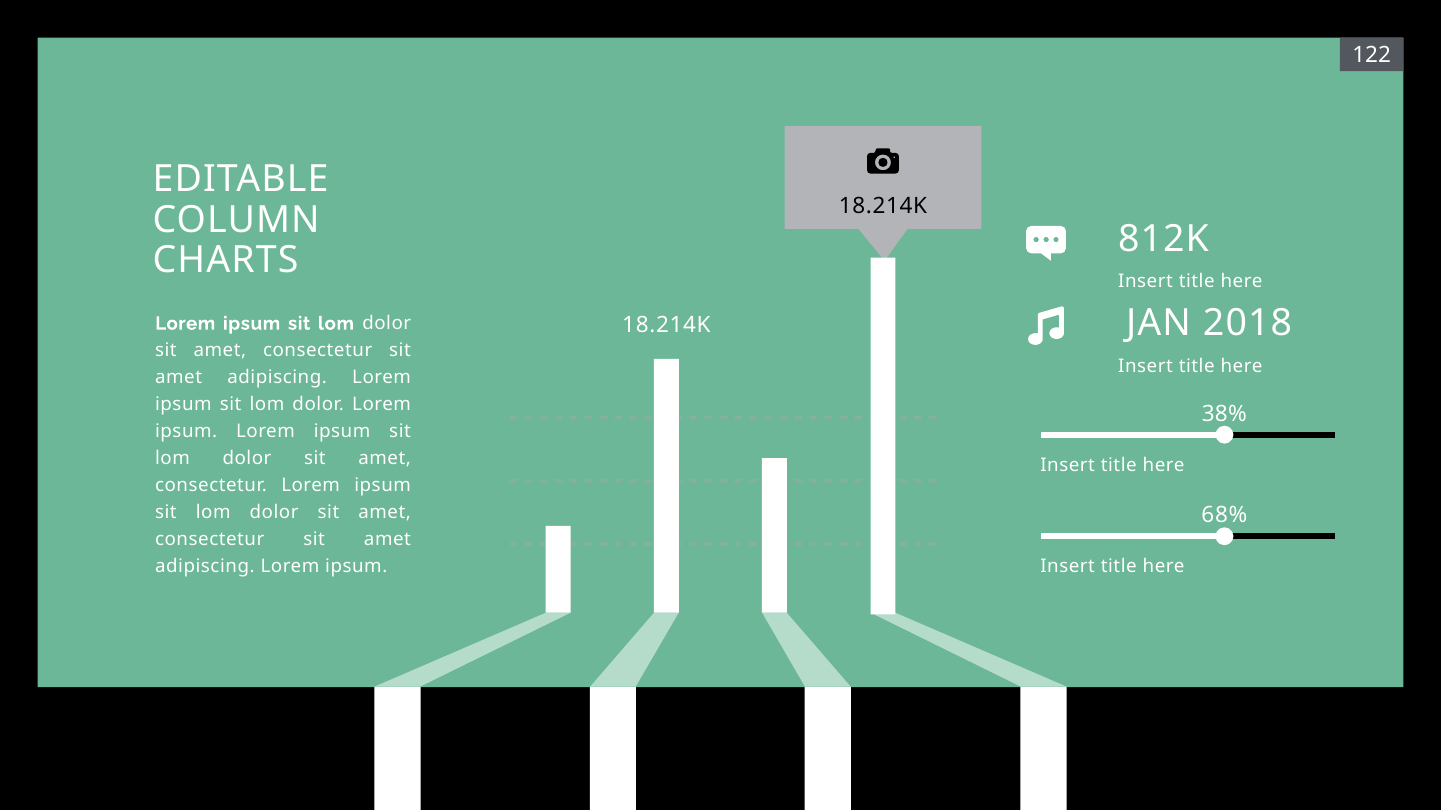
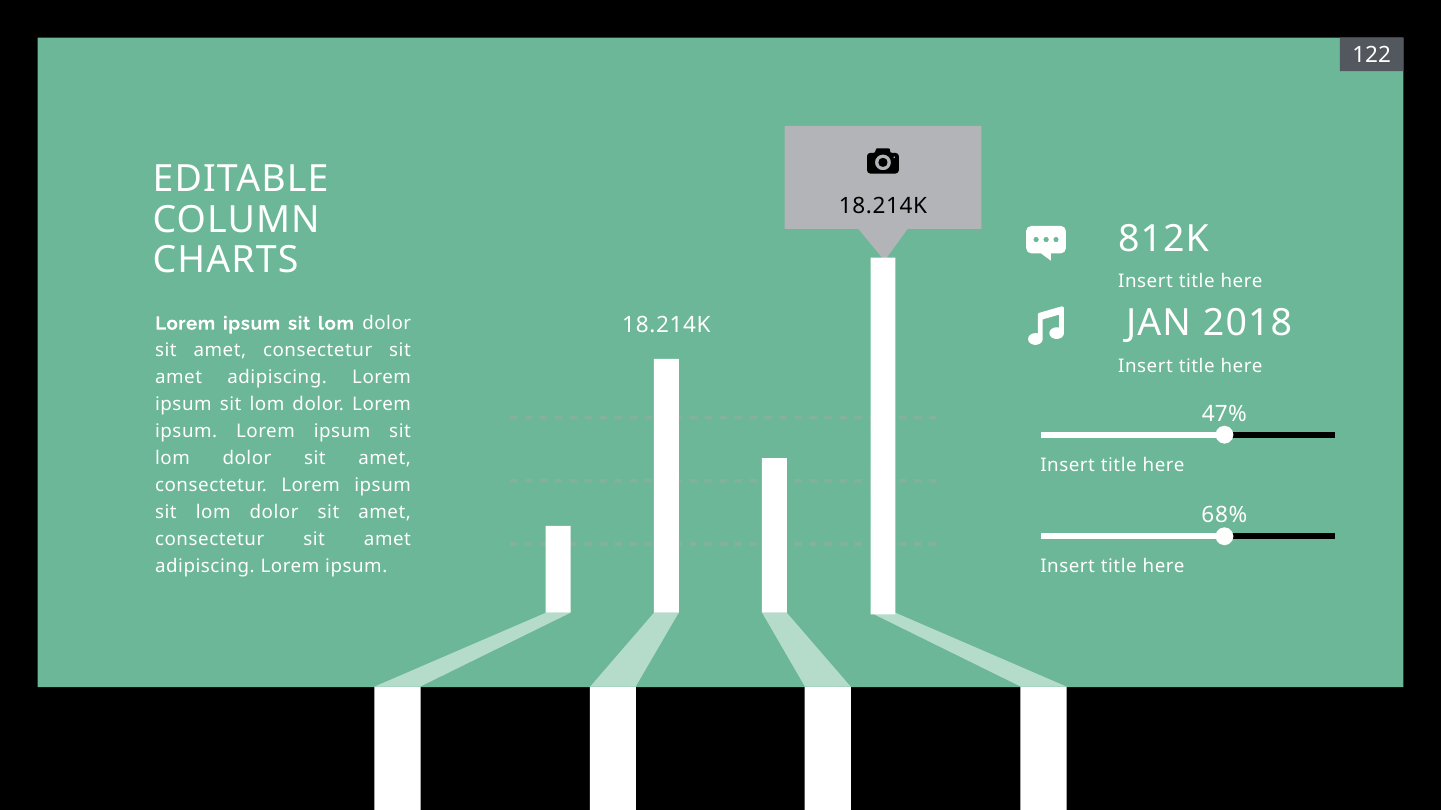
38%: 38% -> 47% (1224, 414)
